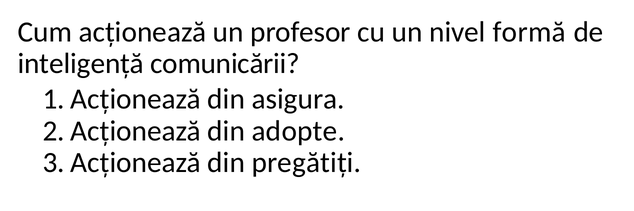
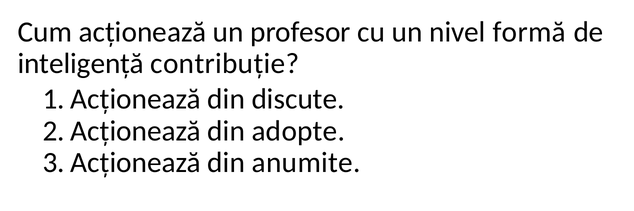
comunicării: comunicării -> contribuție (225, 64)
asigura: asigura -> discute (298, 99)
pregătiți: pregătiți -> anumite (306, 163)
